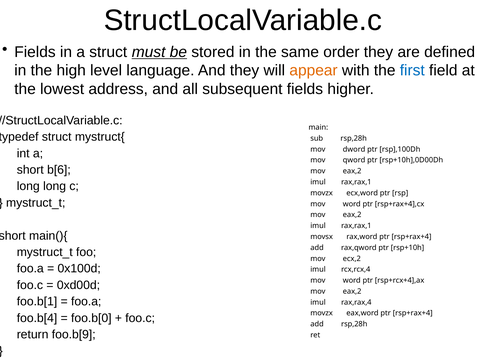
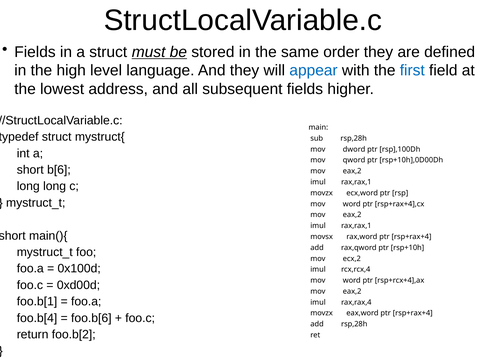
appear colour: orange -> blue (314, 71)
foo.b[0: foo.b[0 -> foo.b[6 (91, 318)
foo.b[9: foo.b[9 -> foo.b[2 (74, 335)
